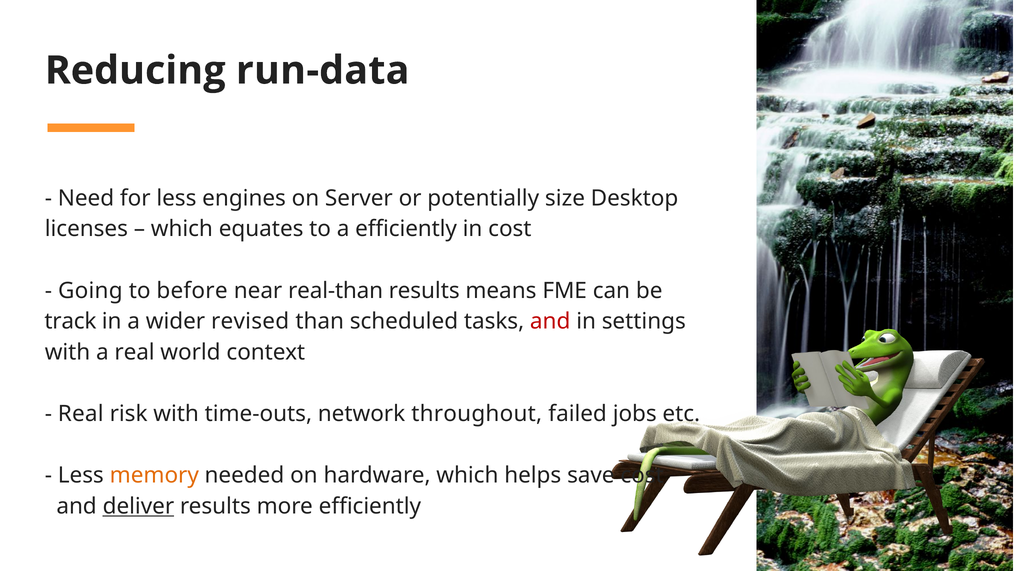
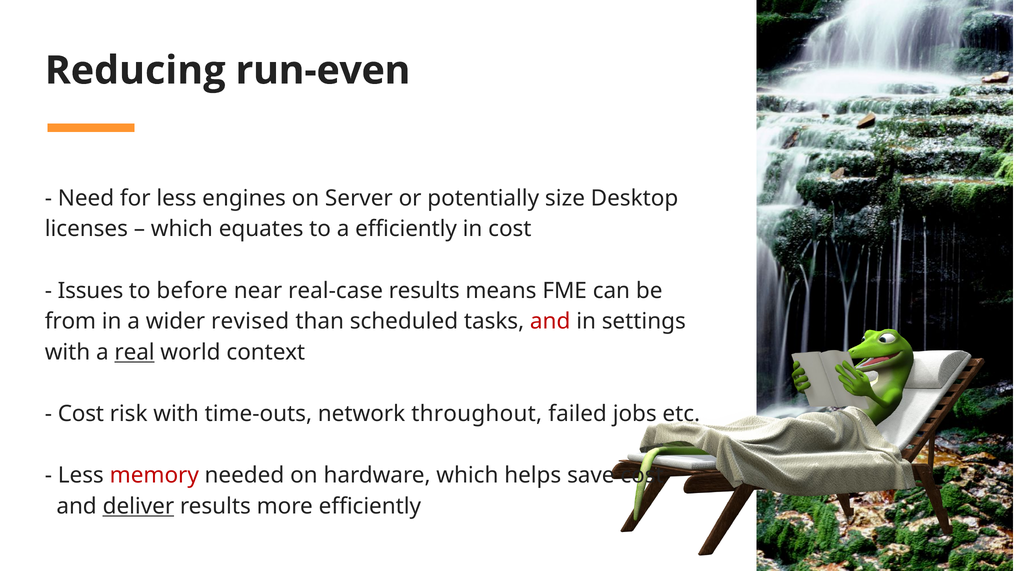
run-data: run-data -> run-even (323, 71)
Going: Going -> Issues (91, 291)
real-than: real-than -> real-case (336, 291)
track: track -> from (70, 322)
real underline: none -> present (135, 353)
Real: Real -> Cost (81, 414)
memory colour: orange -> red (154, 476)
